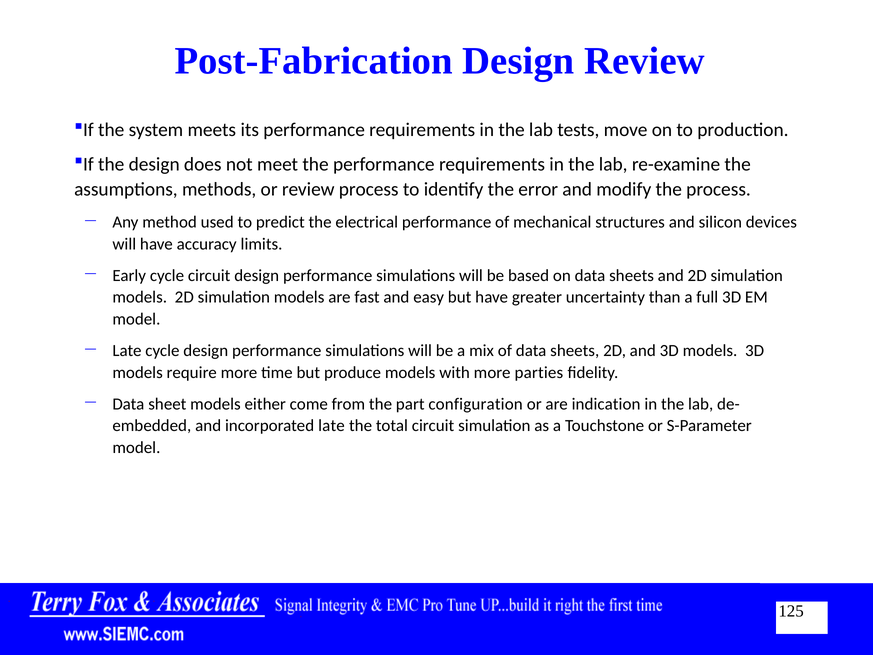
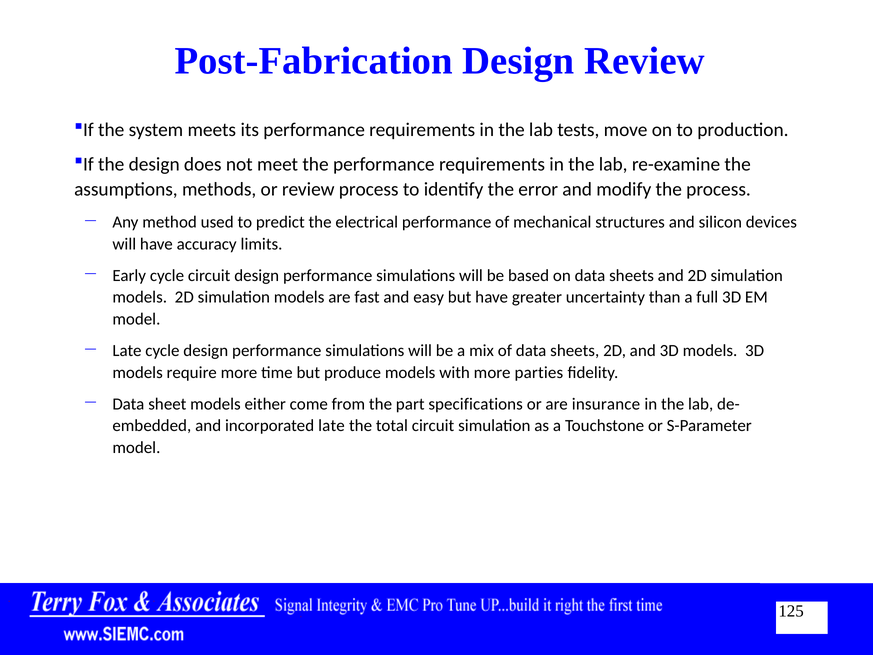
configuration: configuration -> specifications (476, 404)
indication: indication -> insurance (606, 404)
